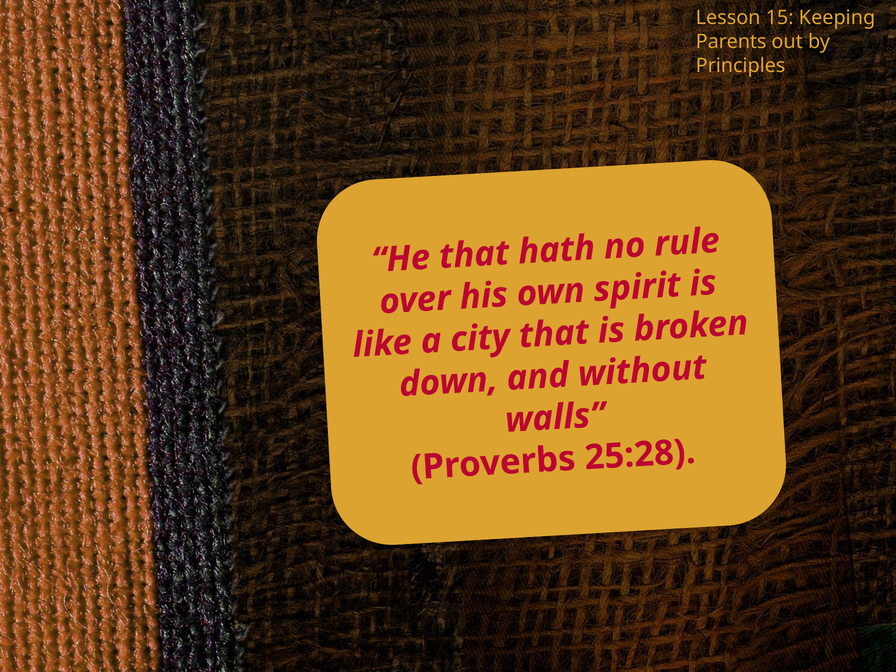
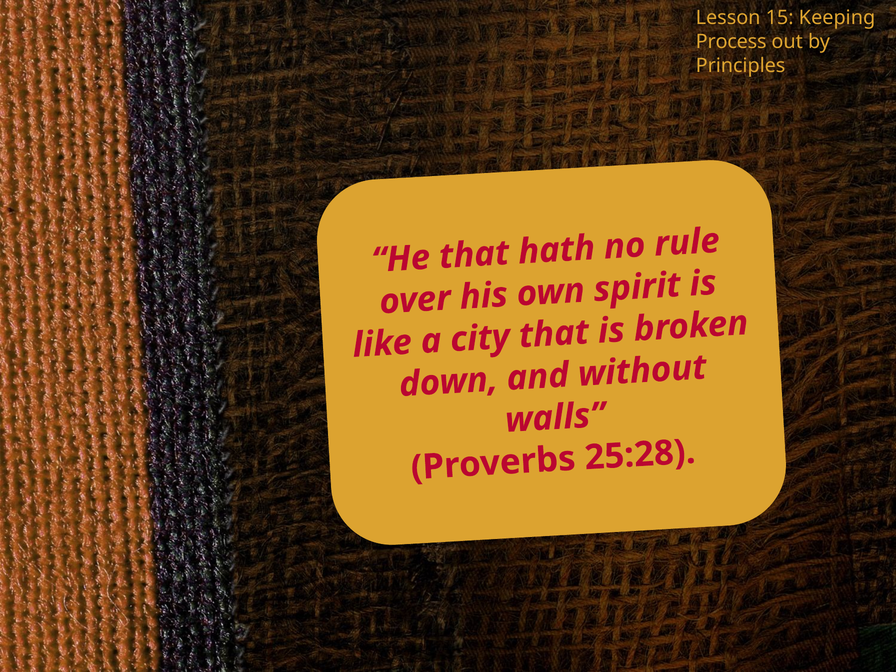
Parents: Parents -> Process (731, 42)
